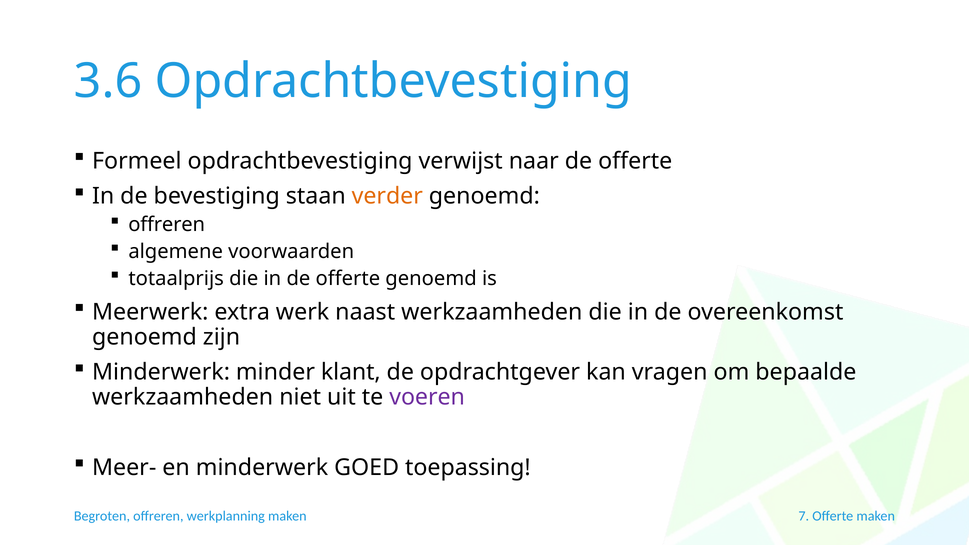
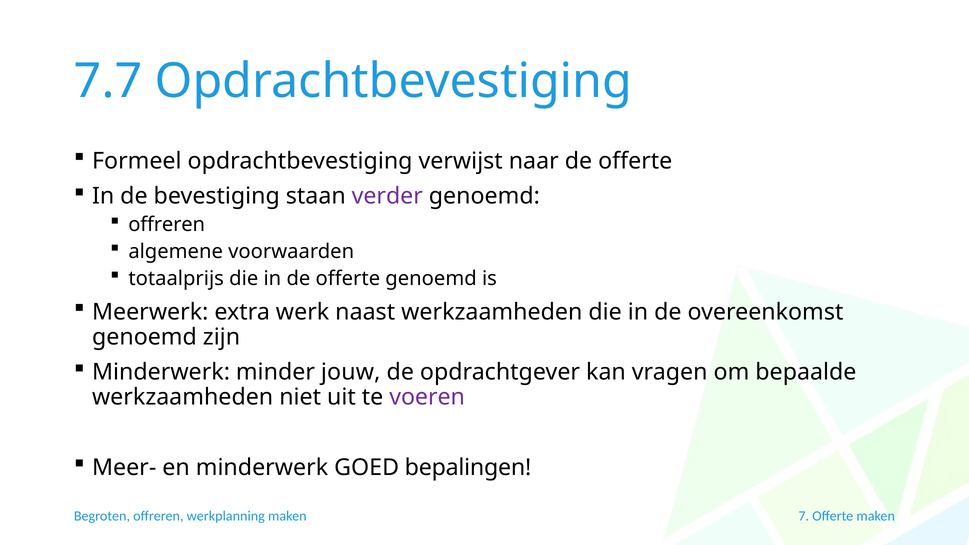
3.6: 3.6 -> 7.7 (108, 81)
verder colour: orange -> purple (387, 196)
klant: klant -> jouw (351, 372)
toepassing: toepassing -> bepalingen (468, 468)
